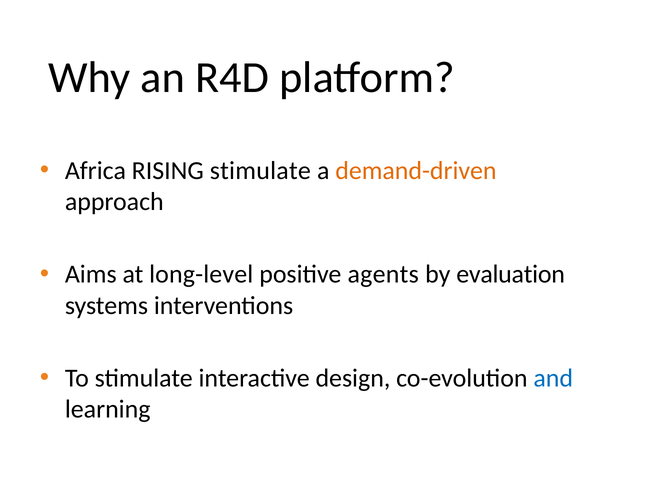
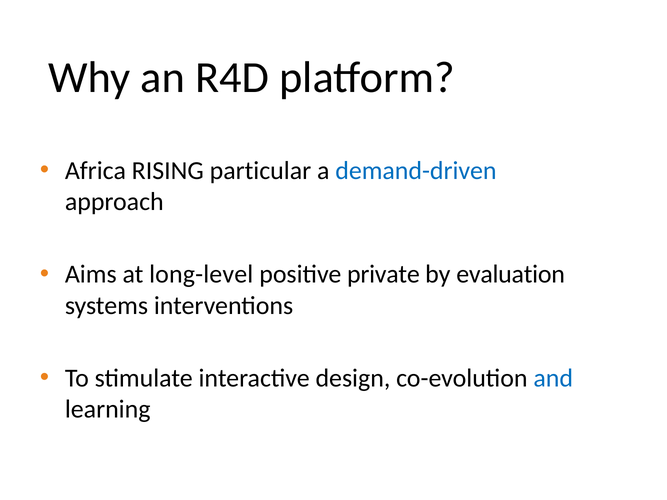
RISING stimulate: stimulate -> particular (260, 171)
demand-driven colour: orange -> blue (416, 171)
agents: agents -> private (383, 275)
